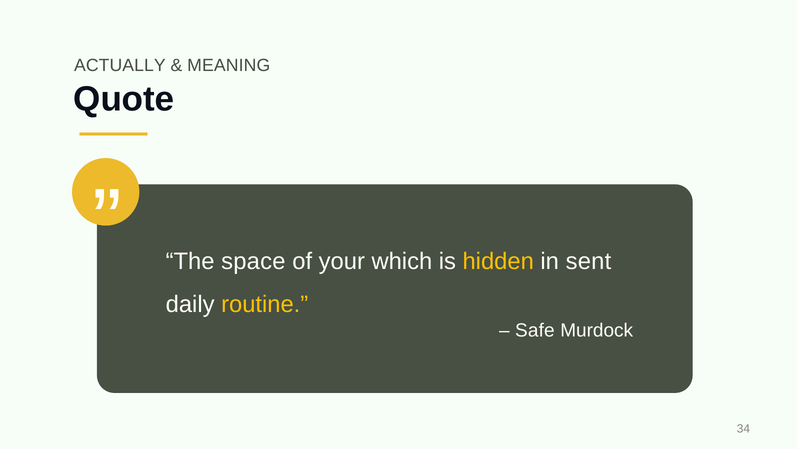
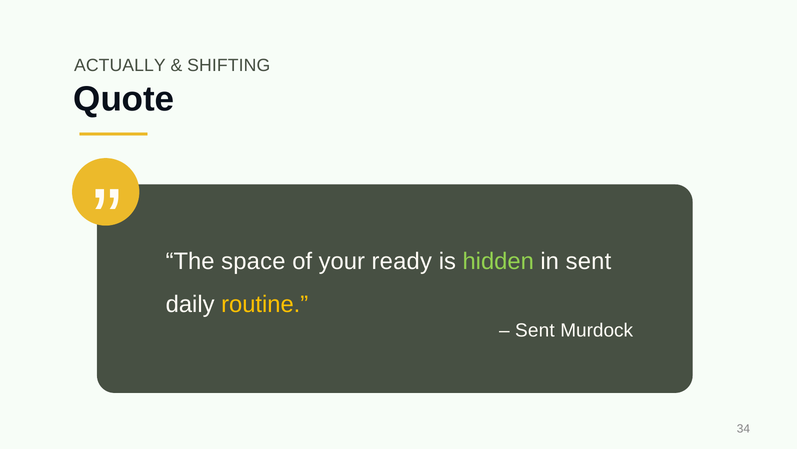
MEANING: MEANING -> SHIFTING (229, 66)
which: which -> ready (402, 261)
hidden colour: yellow -> light green (498, 261)
Safe: Safe -> Sent (535, 330)
